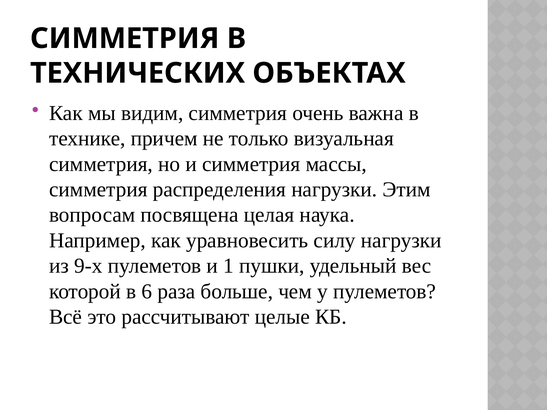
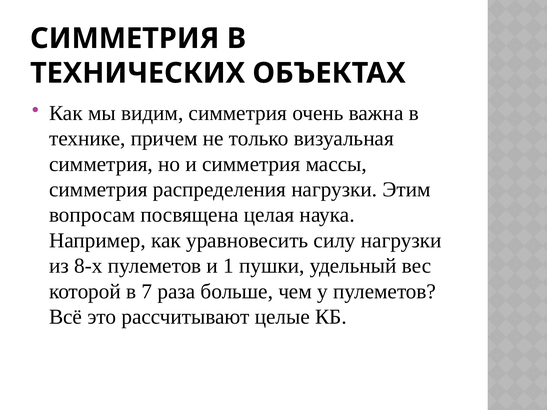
9-х: 9-х -> 8-х (88, 266)
6: 6 -> 7 (147, 292)
